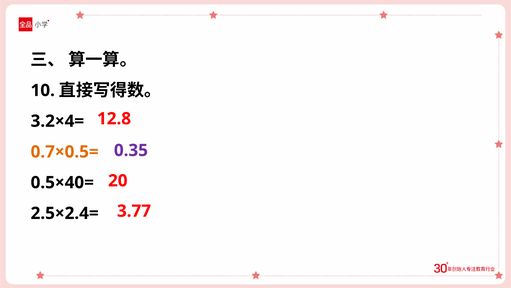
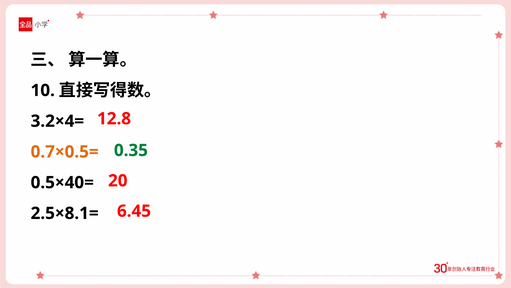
0.35 colour: purple -> green (131, 150)
3.77: 3.77 -> 6.45 (134, 211)
2.5×2.4=: 2.5×2.4= -> 2.5×8.1= (65, 213)
